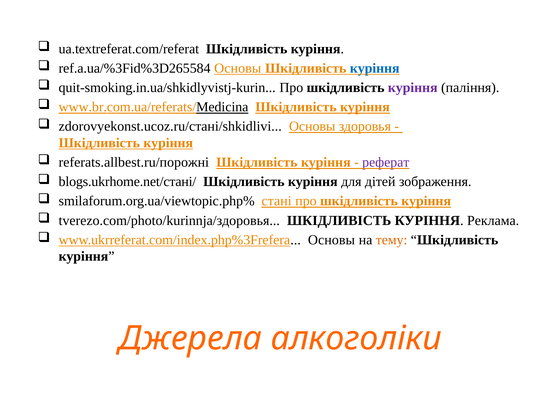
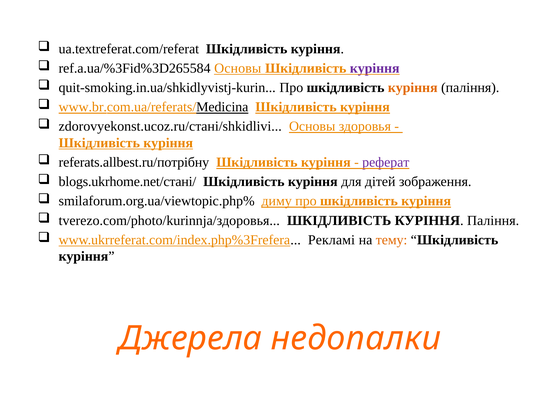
куріння colour: blue -> purple (375, 68)
куріння colour: purple -> orange (413, 88)
referats.allbest.ru/порожні: referats.allbest.ru/порожні -> referats.allbest.ru/потрібну (134, 163)
стані: стані -> диму (277, 201)
Реклама: Реклама -> Паління (493, 221)
www.ukrreferat.com/index.php%3Frefera Основы: Основы -> Рекламі (331, 240)
алкоголіки: алкоголіки -> недопалки (356, 339)
